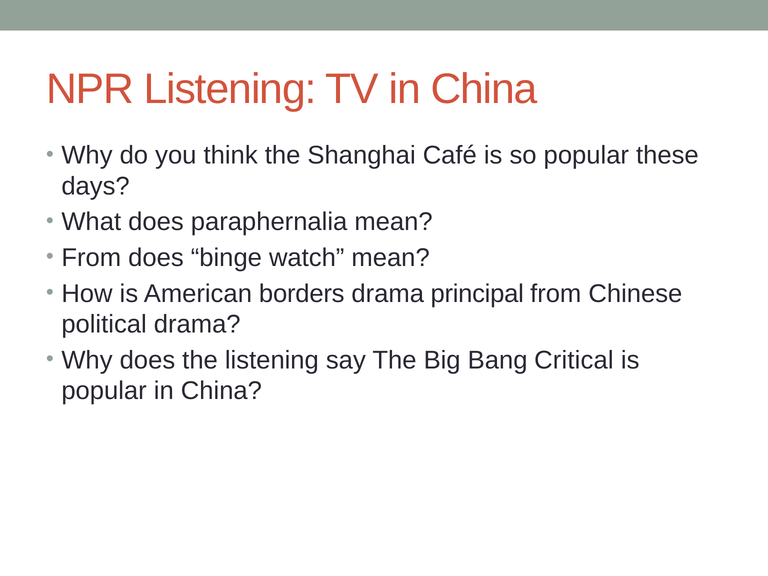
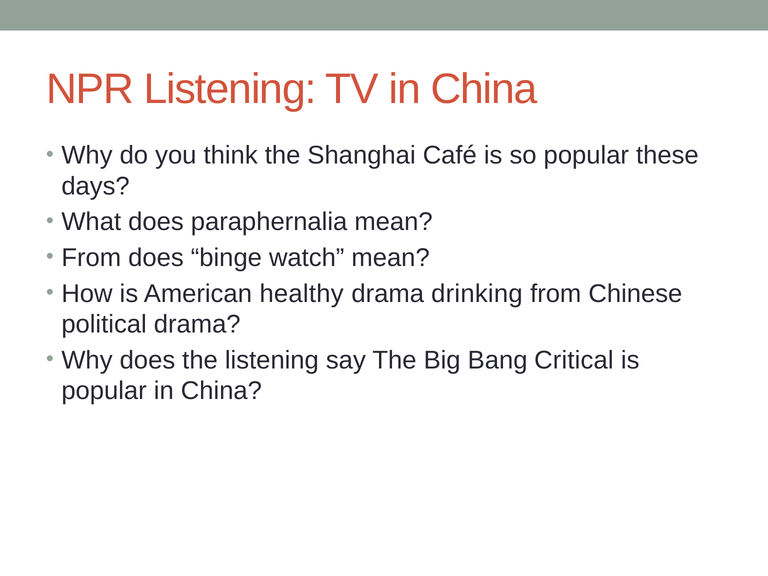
borders: borders -> healthy (302, 294)
principal: principal -> drinking (477, 294)
